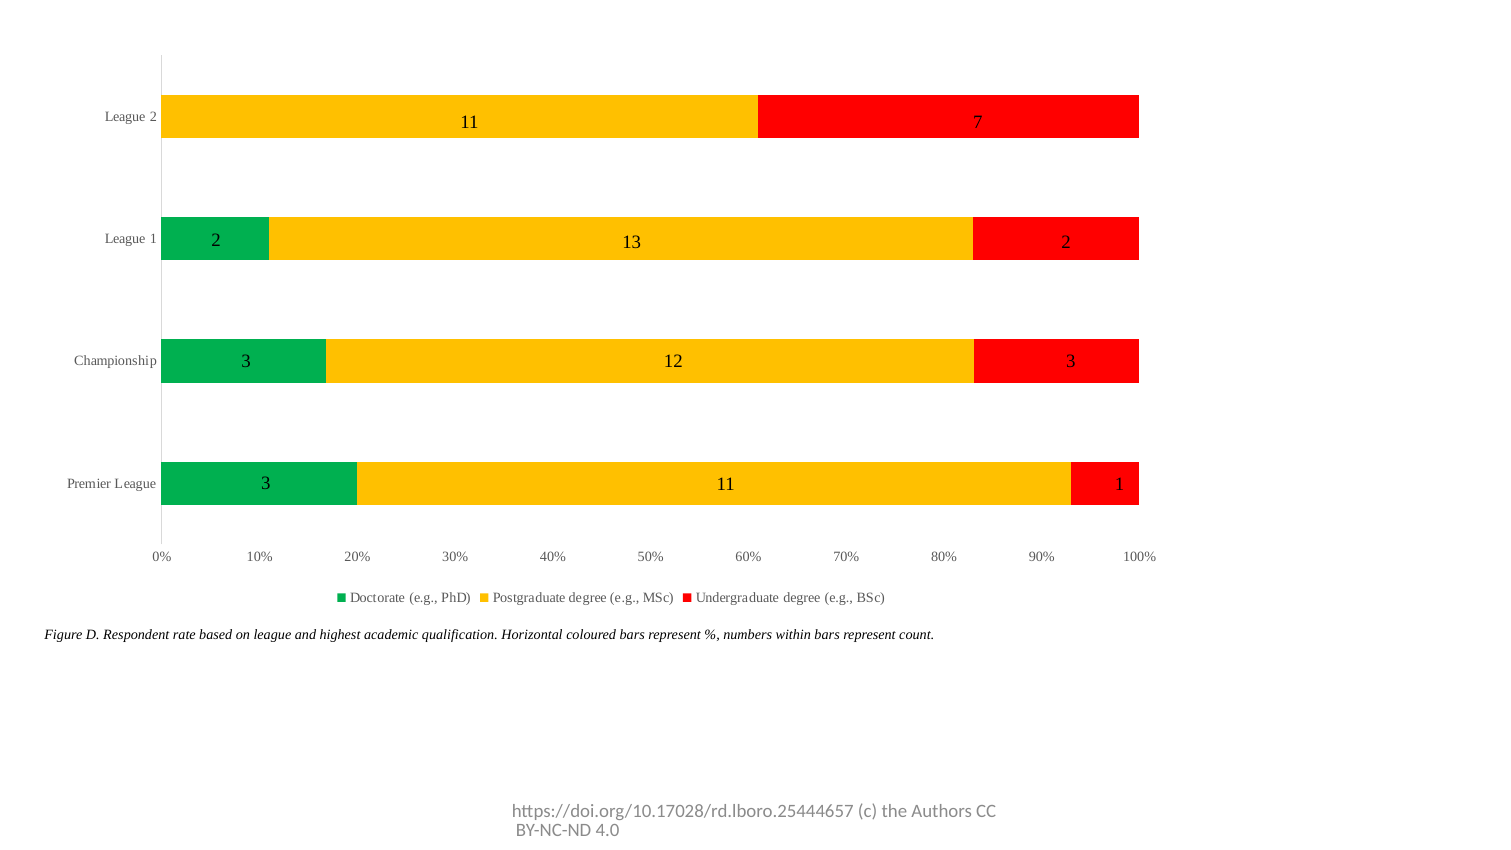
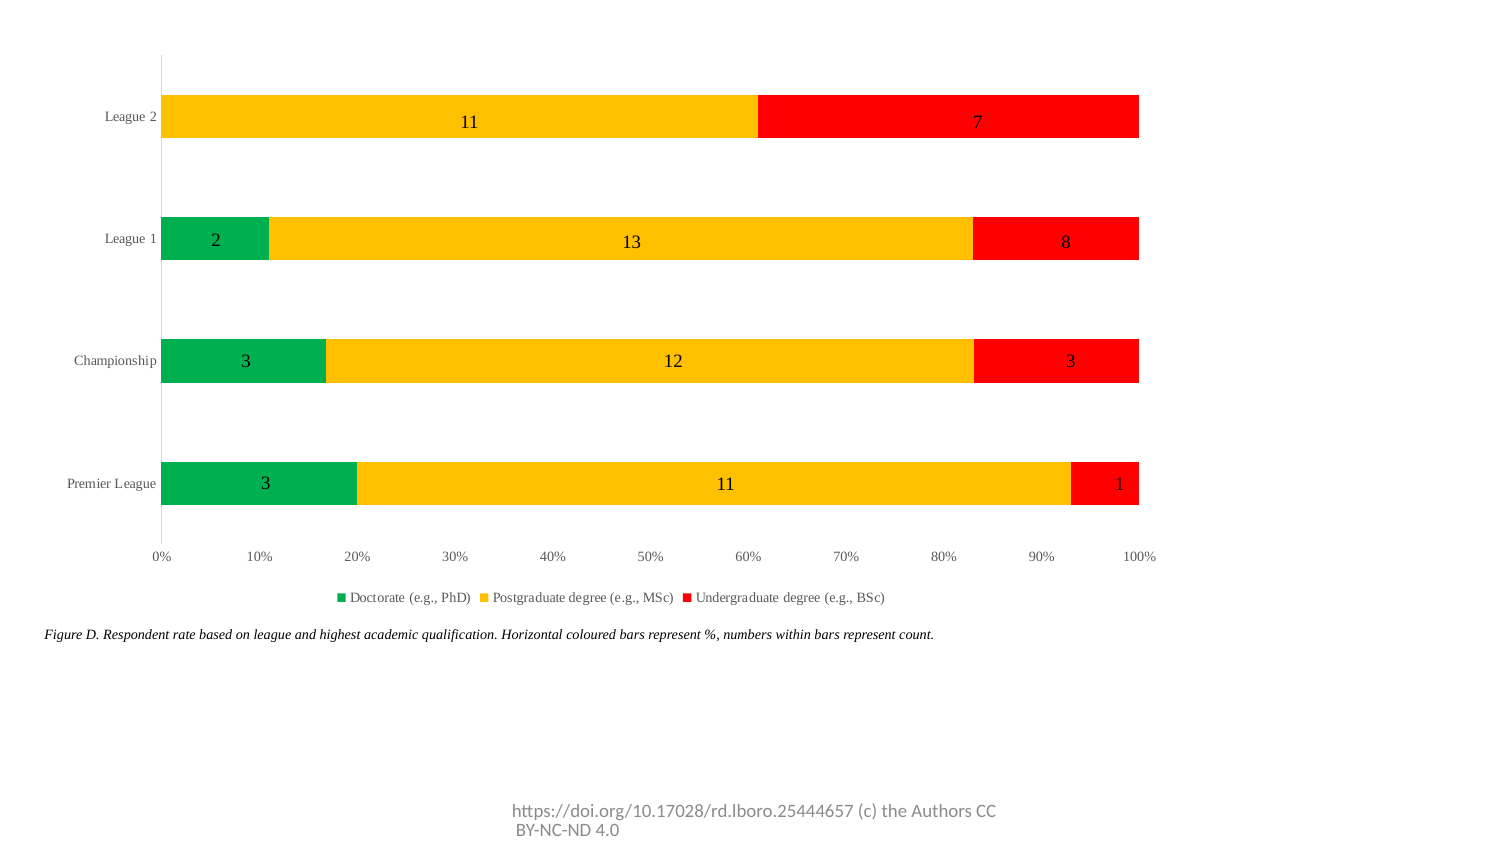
2 2: 2 -> 8 (1066, 242)
